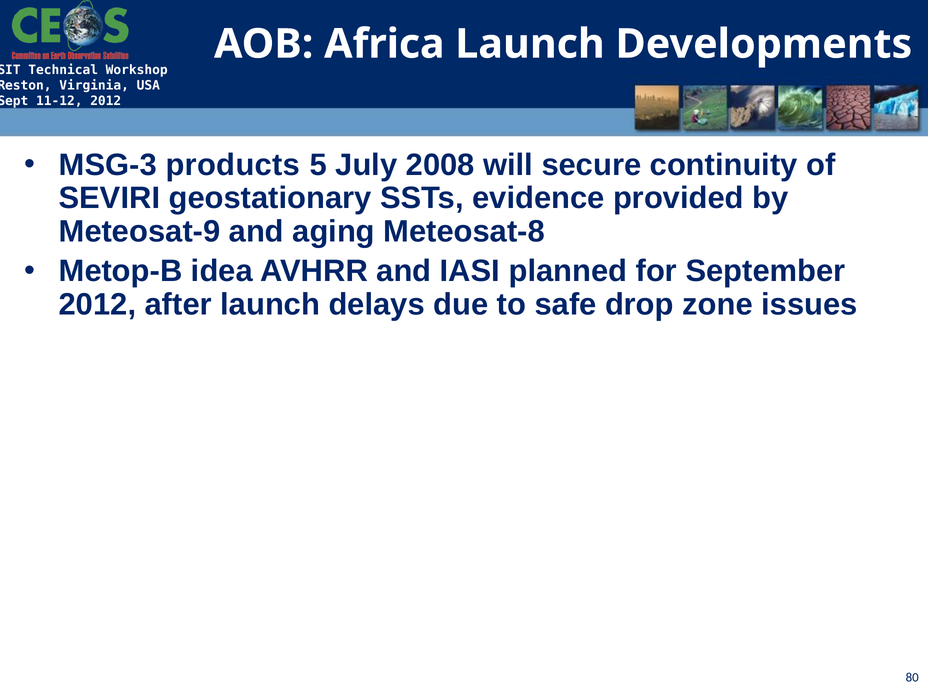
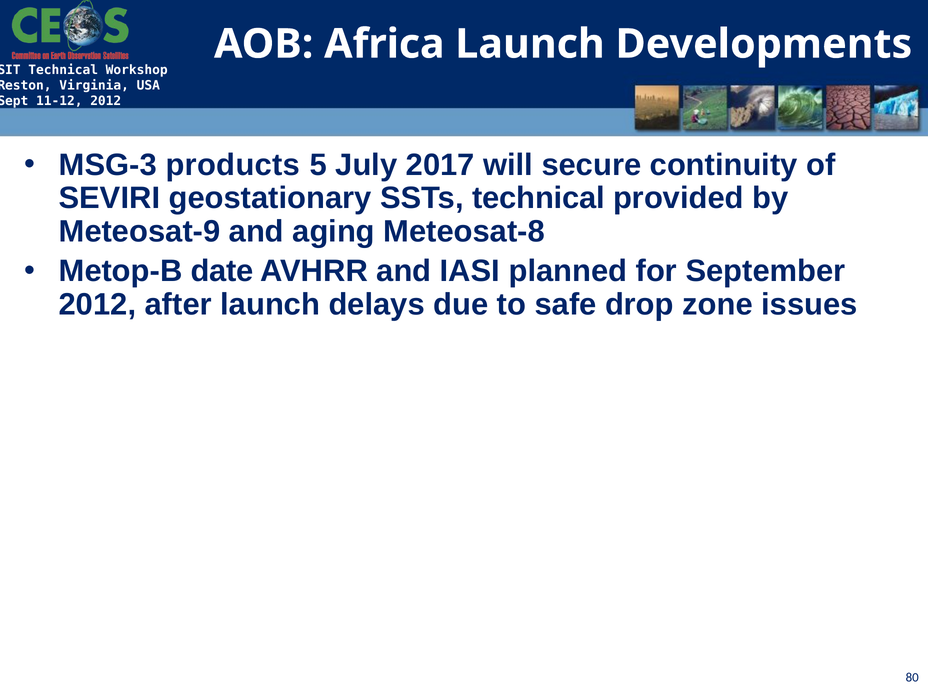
2008: 2008 -> 2017 (440, 165)
SSTs evidence: evidence -> technical (538, 198)
idea: idea -> date (222, 271)
